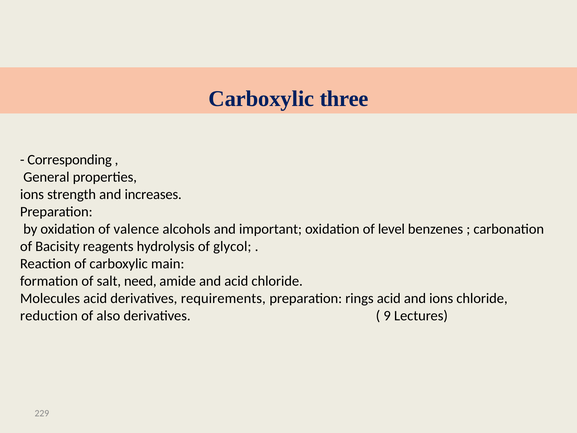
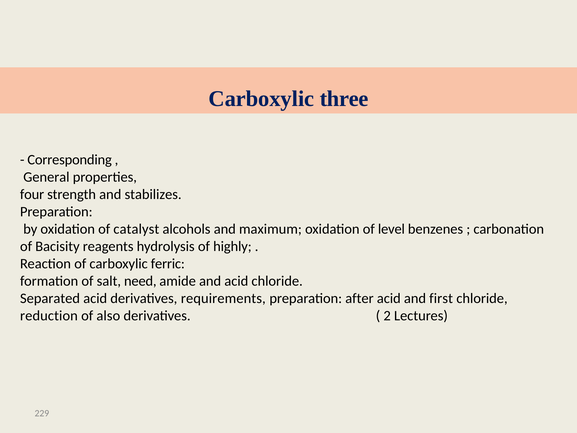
ions: ions -> four (32, 194)
increases: increases -> stabilizes (153, 194)
valence: valence -> catalyst (136, 229)
important: important -> maximum (270, 229)
glycol: glycol -> highly (232, 246)
main: main -> ferric (168, 263)
Molecules: Molecules -> Separated (50, 298)
rings: rings -> after (359, 298)
and ions: ions -> first (441, 298)
9: 9 -> 2 (387, 315)
